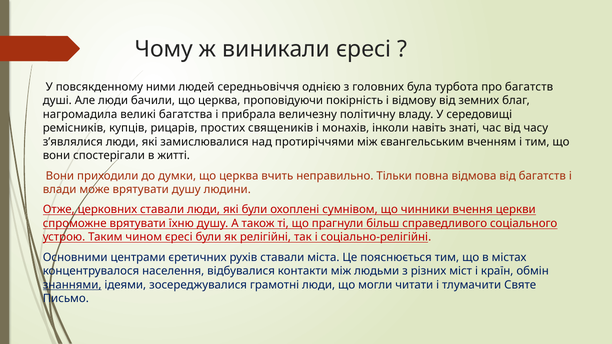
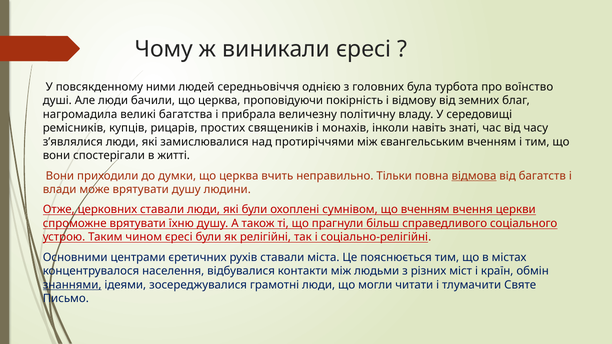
про багатств: багатств -> воїнство (529, 87)
відмова underline: none -> present (474, 176)
що чинники: чинники -> вченням (425, 210)
